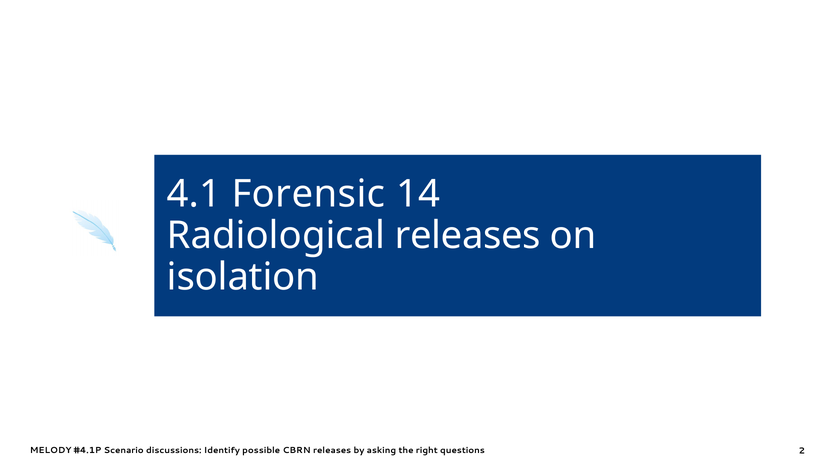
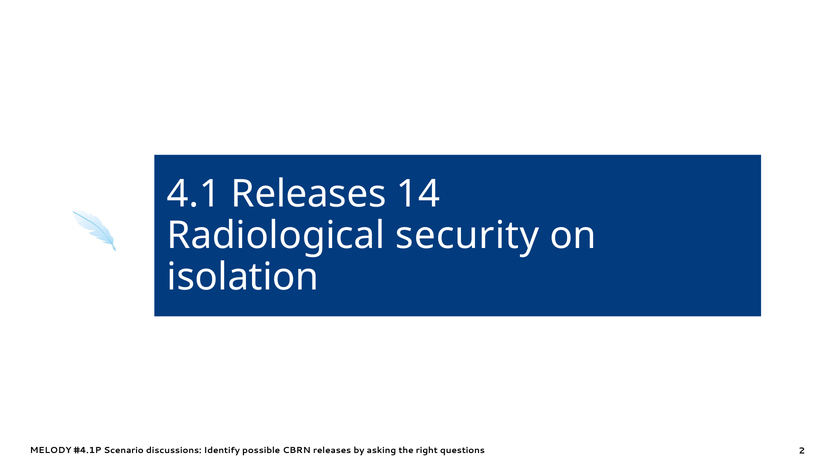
4.1 Forensic: Forensic -> Releases (309, 194)
Radiological releases: releases -> security (467, 235)
